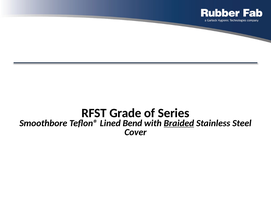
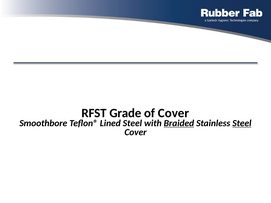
of Series: Series -> Cover (174, 113)
Lined Bend: Bend -> Steel (132, 123)
Steel underline: none -> present (242, 123)
